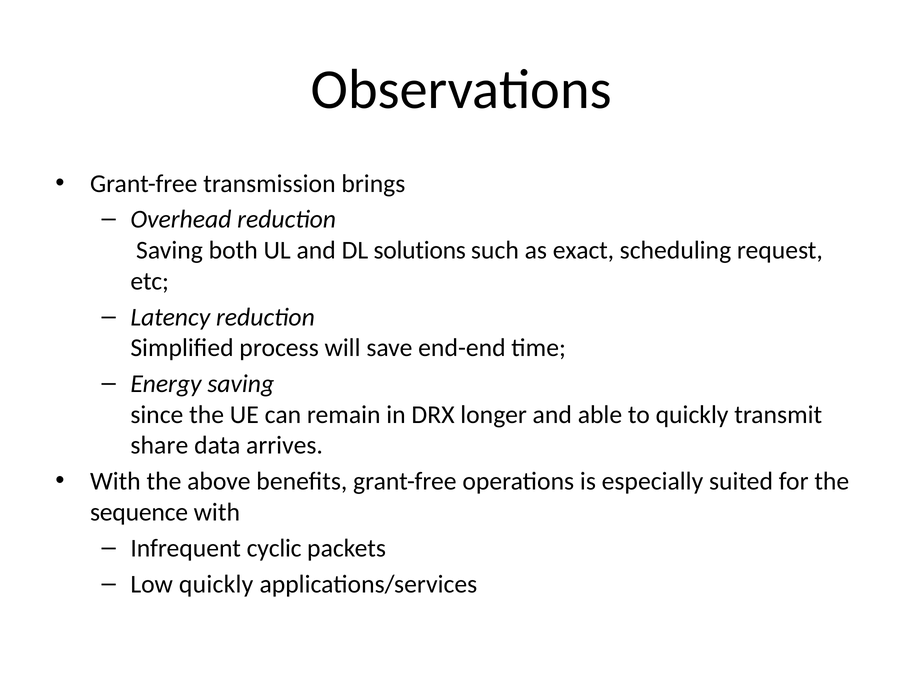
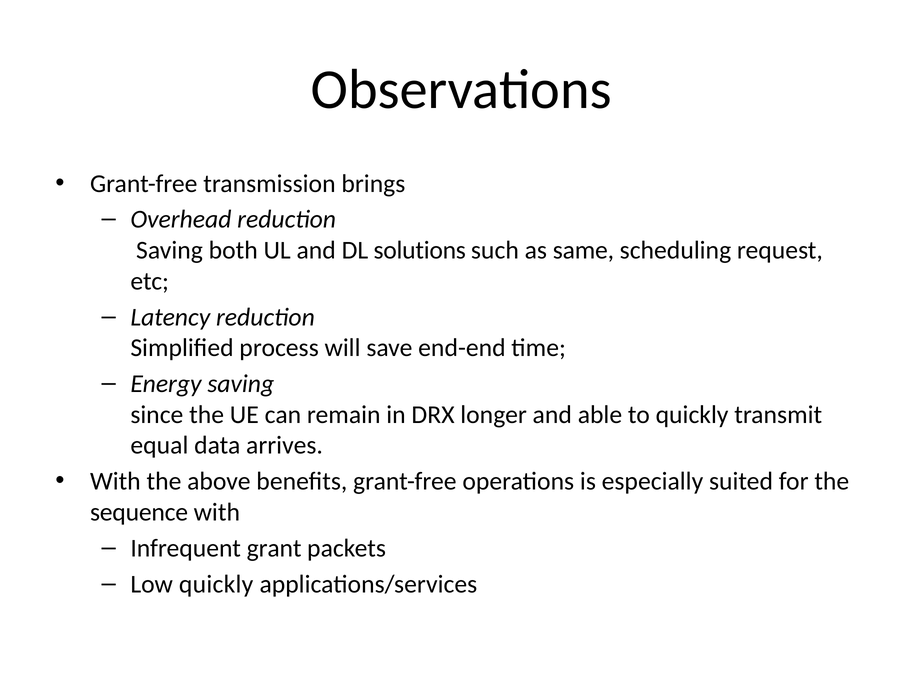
exact: exact -> same (583, 250)
share: share -> equal (159, 445)
cyclic: cyclic -> grant (274, 548)
